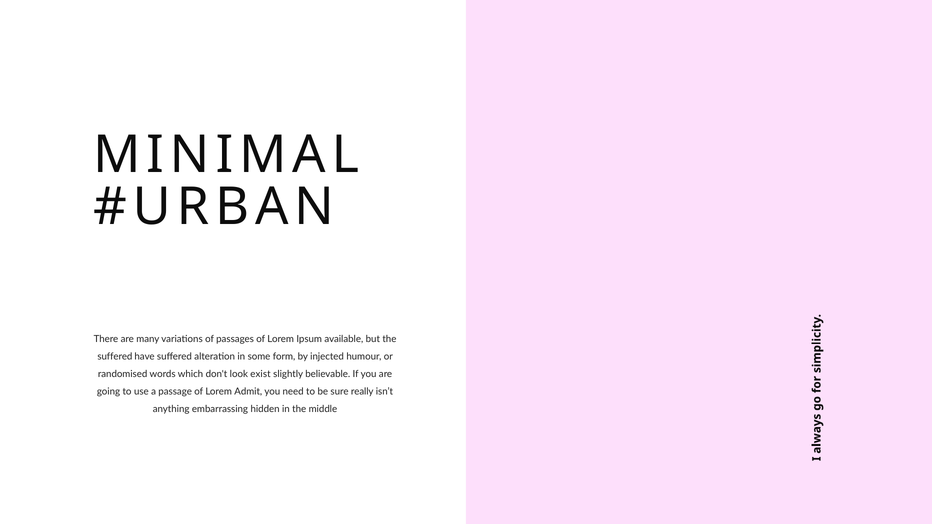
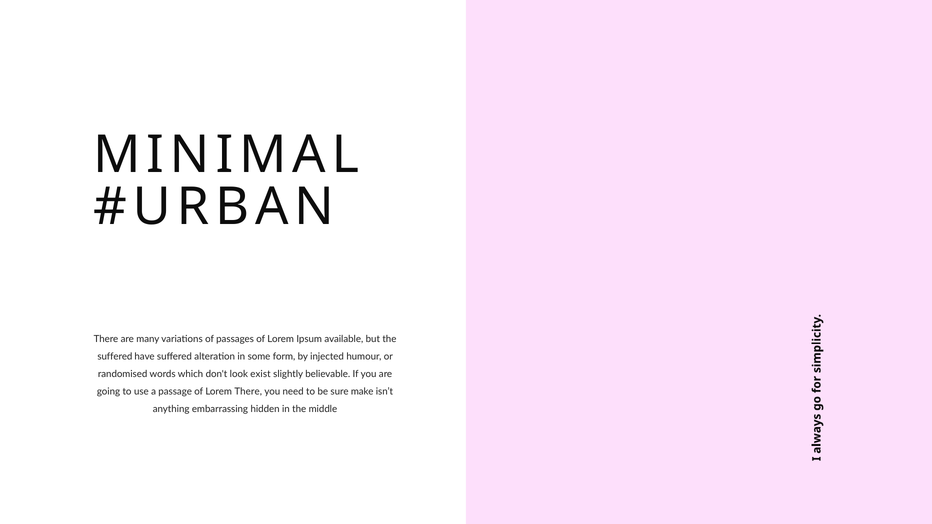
Lorem Admit: Admit -> There (248, 392)
really: really -> make (362, 392)
